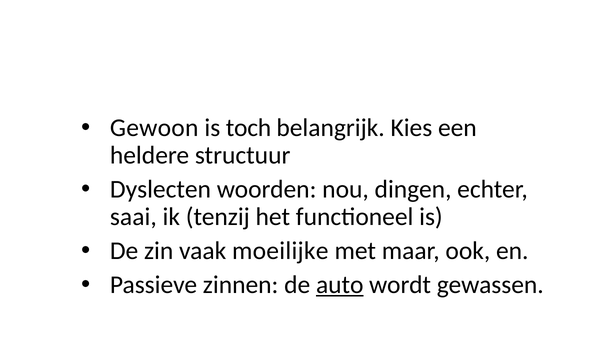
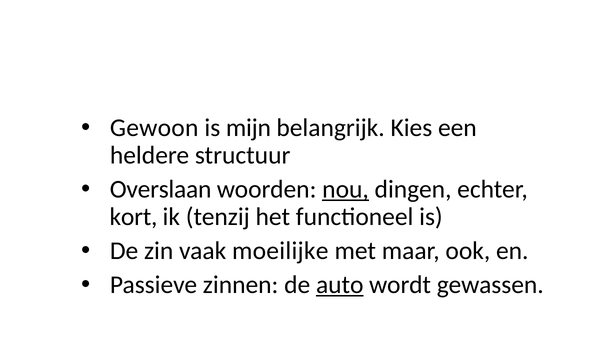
toch: toch -> mijn (248, 128)
Dyslecten: Dyslecten -> Overslaan (161, 189)
nou underline: none -> present (346, 189)
saai: saai -> kort (134, 217)
